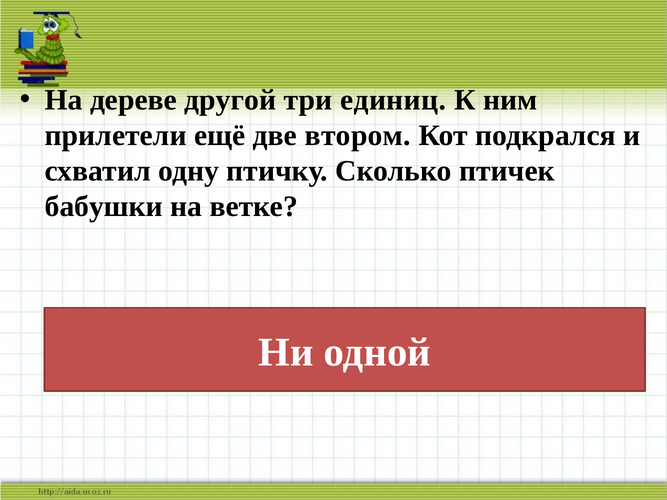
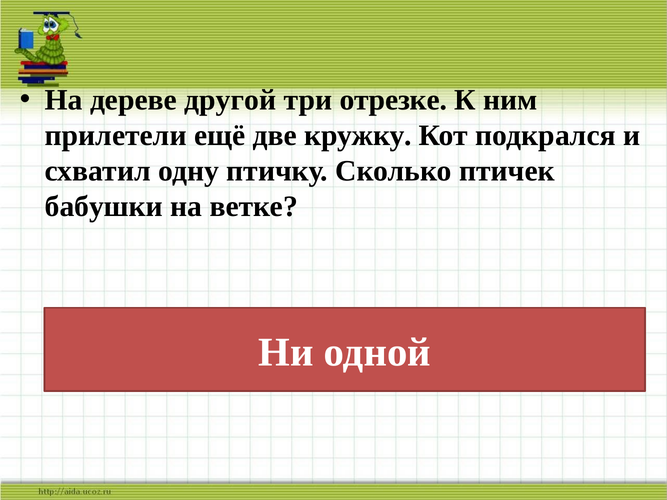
единиц: единиц -> отрезке (393, 100)
втором: втором -> кружку (358, 136)
